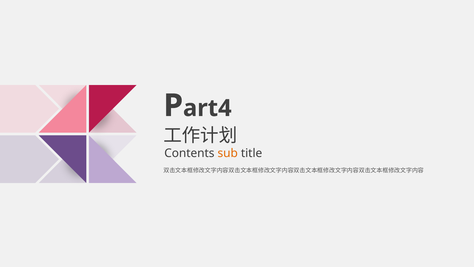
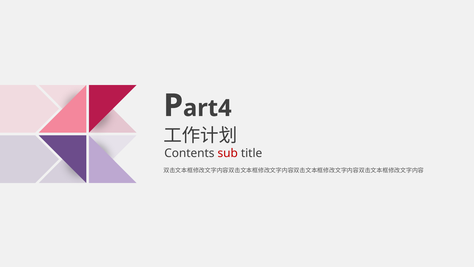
sub colour: orange -> red (228, 153)
